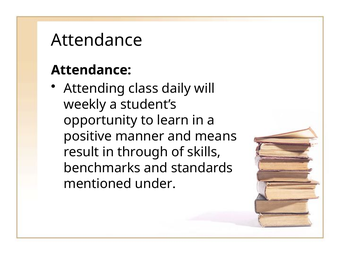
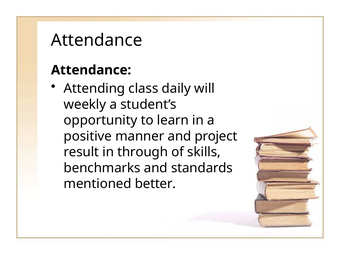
means: means -> project (216, 136)
under: under -> better (155, 184)
